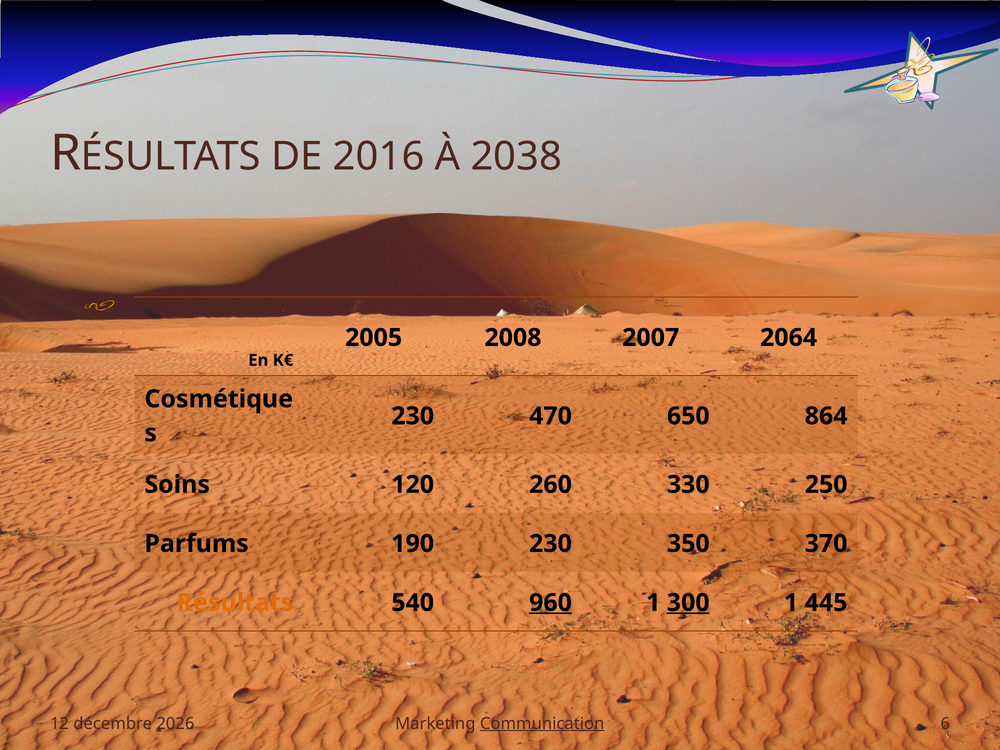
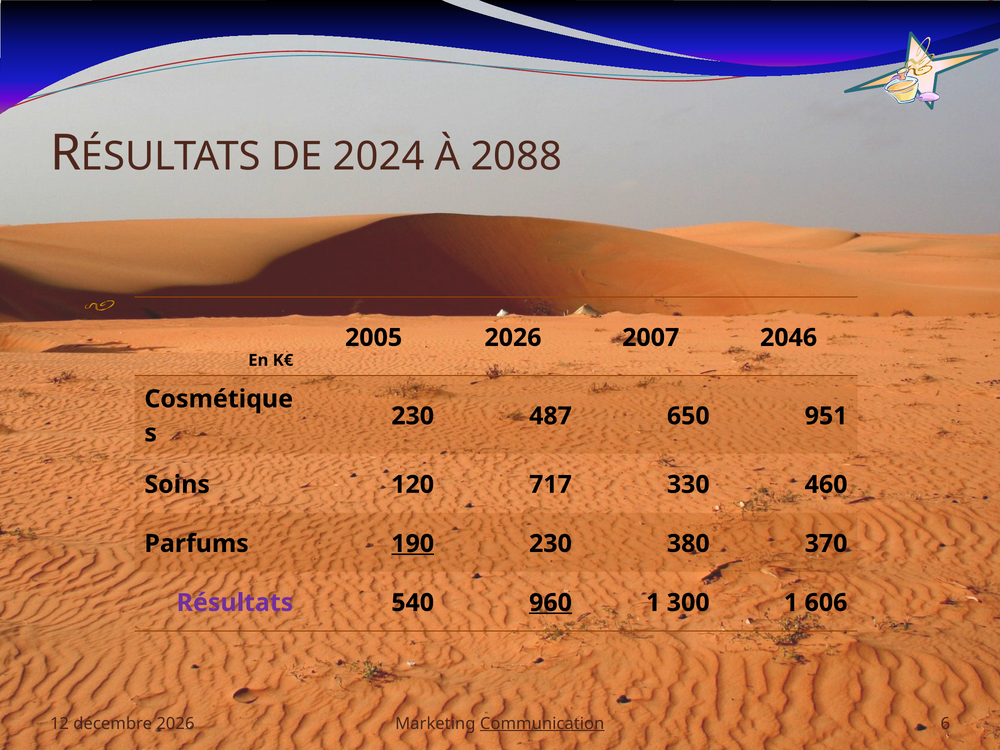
2016: 2016 -> 2024 (379, 156)
2038: 2038 -> 2088 (516, 156)
2005 2008: 2008 -> 2026 (513, 338)
2064: 2064 -> 2046 (789, 338)
470: 470 -> 487 (551, 416)
864: 864 -> 951 (826, 416)
260: 260 -> 717 (551, 485)
250: 250 -> 460 (826, 485)
190 underline: none -> present (413, 544)
350: 350 -> 380 (688, 544)
Résultats colour: orange -> purple (235, 603)
300 underline: present -> none (688, 603)
445: 445 -> 606 (826, 603)
